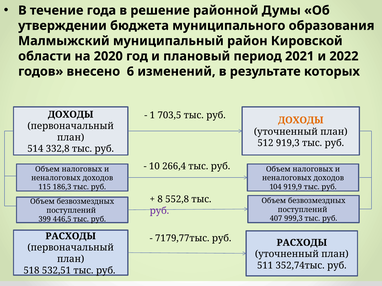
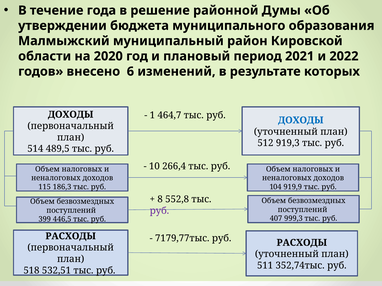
703,5: 703,5 -> 464,7 (169, 115)
ДОХОДЫ colour: orange -> blue (301, 120)
332,8: 332,8 -> 489,5 (58, 149)
